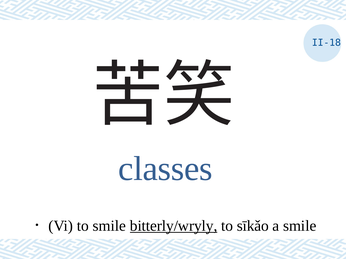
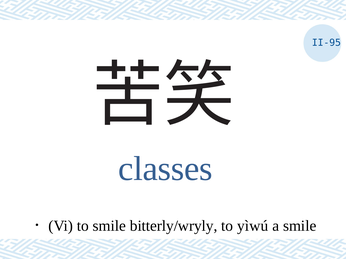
II-18: II-18 -> II-95 (326, 43)
bitterly/wryly underline: present -> none (174, 226)
sīkǎo: sīkǎo -> yìwú (253, 226)
